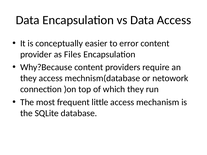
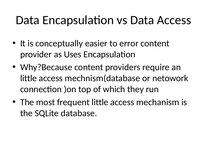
Files: Files -> Uses (73, 54)
they: they -> little (28, 78)
